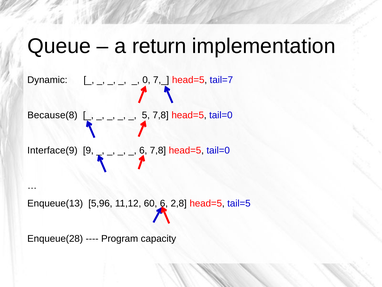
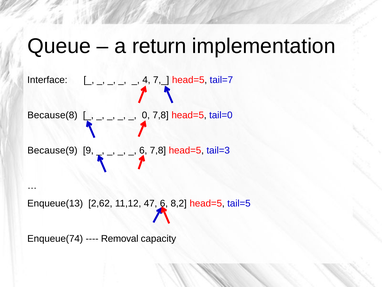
Dynamic: Dynamic -> Interface (47, 80)
0: 0 -> 4 (146, 80)
5: 5 -> 0 (146, 115)
Interface(9: Interface(9 -> Because(9 (52, 150)
6 7,8 head=5 tail=0: tail=0 -> tail=3 (218, 150)
5,96: 5,96 -> 2,62 (100, 203)
60: 60 -> 47 (151, 203)
2,8: 2,8 -> 8,2 (179, 203)
Enqueue(28: Enqueue(28 -> Enqueue(74 (55, 238)
Program: Program -> Removal (120, 238)
